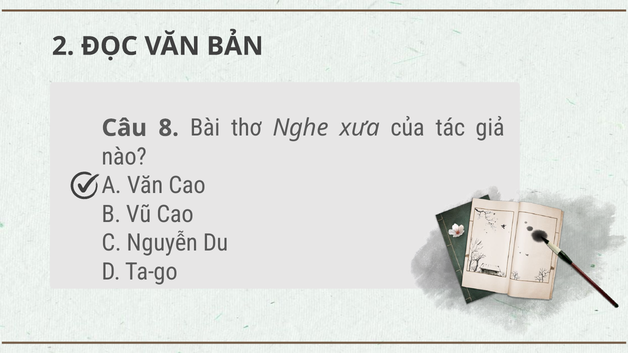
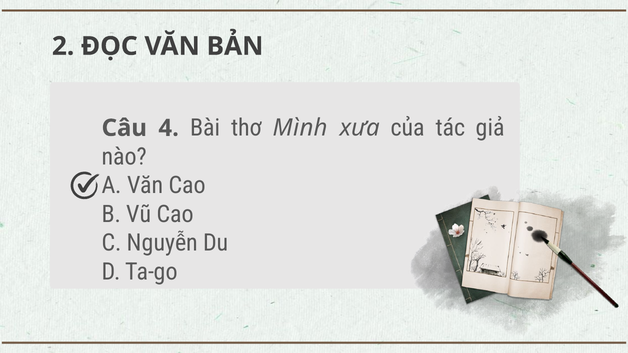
8: 8 -> 4 (169, 128)
Nghe: Nghe -> Mình (300, 128)
